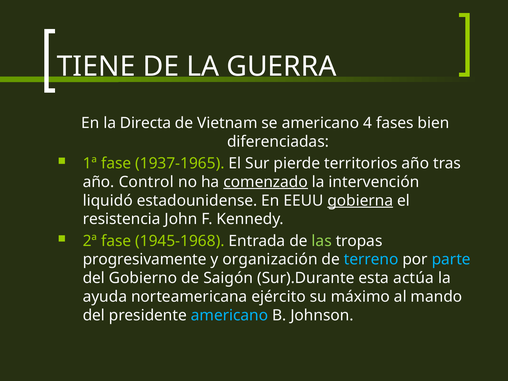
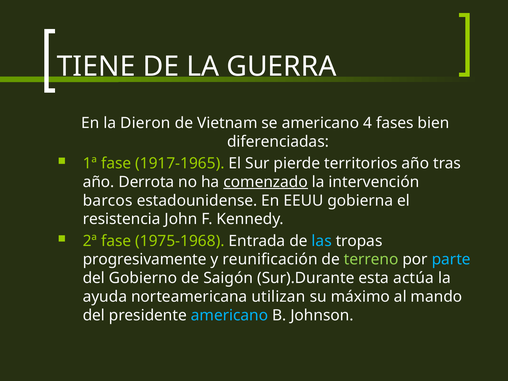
Directa: Directa -> Dieron (145, 123)
1937-1965: 1937-1965 -> 1917-1965 (180, 163)
Control: Control -> Derrota (146, 182)
liquidó: liquidó -> barcos (108, 201)
gobierna underline: present -> none (360, 201)
1945-1968: 1945-1968 -> 1975-1968 (180, 241)
las colour: light green -> light blue (322, 241)
organización: organización -> reunificación (270, 260)
terreno colour: light blue -> light green (371, 260)
ejército: ejército -> utilizan (279, 297)
